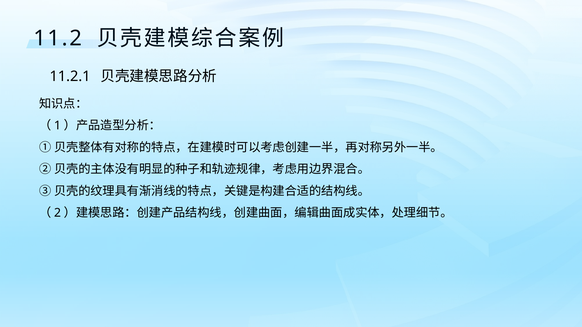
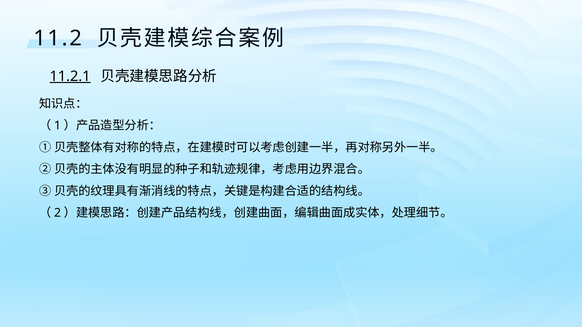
11.2.1 underline: none -> present (70, 76)
